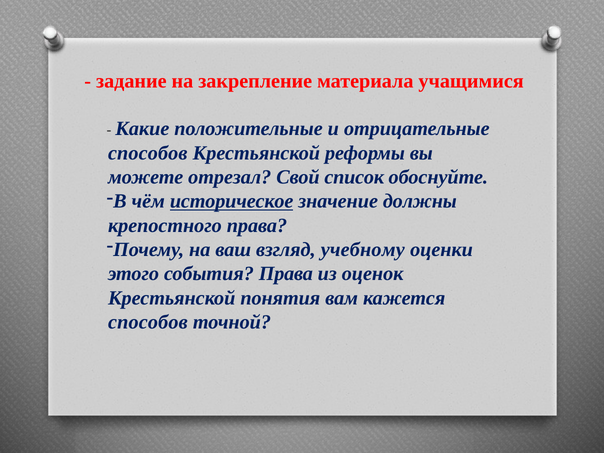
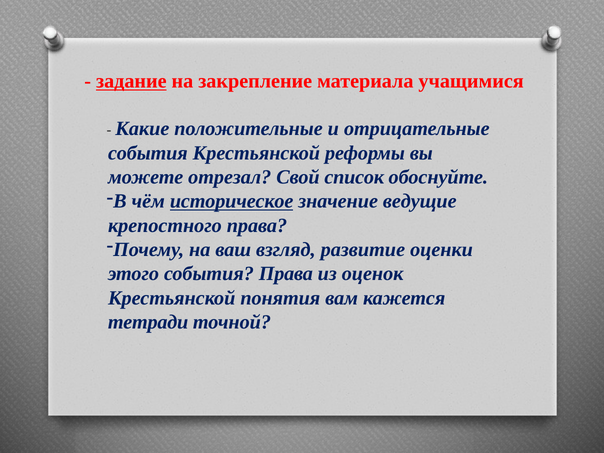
задание underline: none -> present (131, 81)
способов: способов -> события (148, 153)
должны: должны -> ведущие (420, 201)
учебному: учебному -> развитие (363, 250)
способов: способов -> тетради (148, 322)
